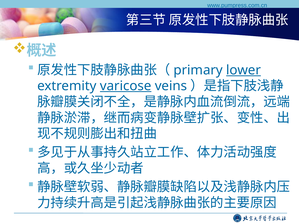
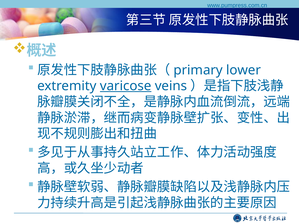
lower underline: present -> none (244, 70)
